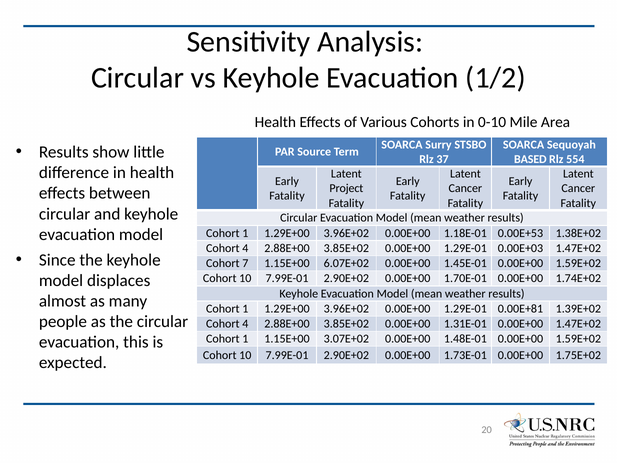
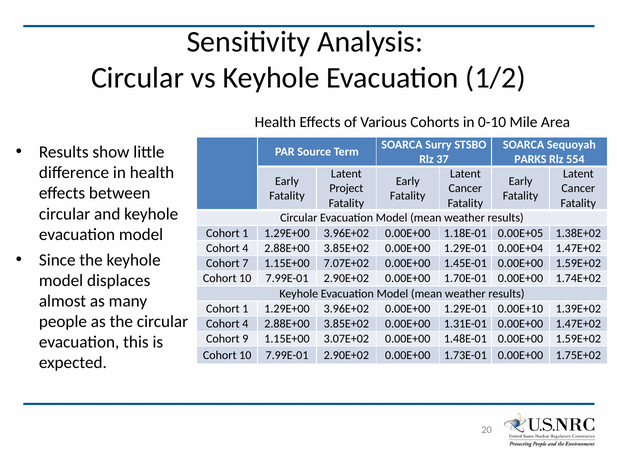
BASED: BASED -> PARKS (530, 159)
0.00E+53: 0.00E+53 -> 0.00E+05 (521, 233)
0.00E+03: 0.00E+03 -> 0.00E+04 (521, 248)
6.07E+02: 6.07E+02 -> 7.07E+02 (346, 263)
0.00E+81: 0.00E+81 -> 0.00E+10 (521, 309)
1: 1 -> 9 (245, 339)
